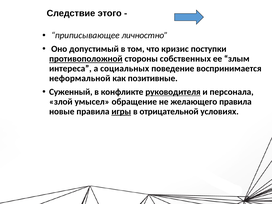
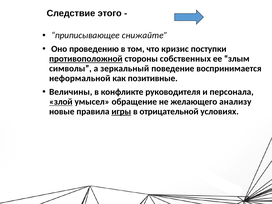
личностно: личностно -> снижайте (145, 35)
допустимый: допустимый -> проведению (94, 49)
интереса: интереса -> символы (70, 69)
социальных: социальных -> зеркальный (125, 69)
Суженный: Суженный -> Величины (71, 92)
руководителя underline: present -> none (173, 92)
злой underline: none -> present (61, 102)
желающего правила: правила -> анализу (235, 102)
